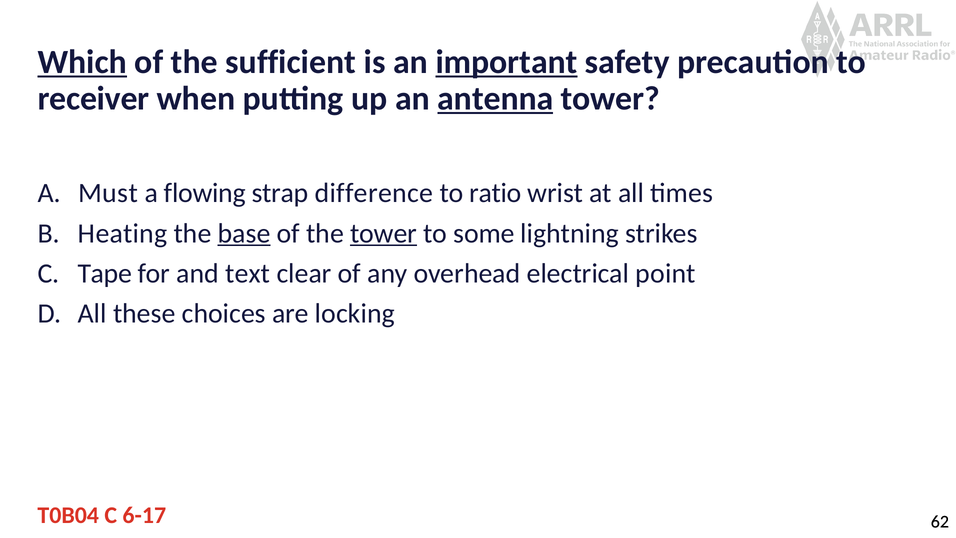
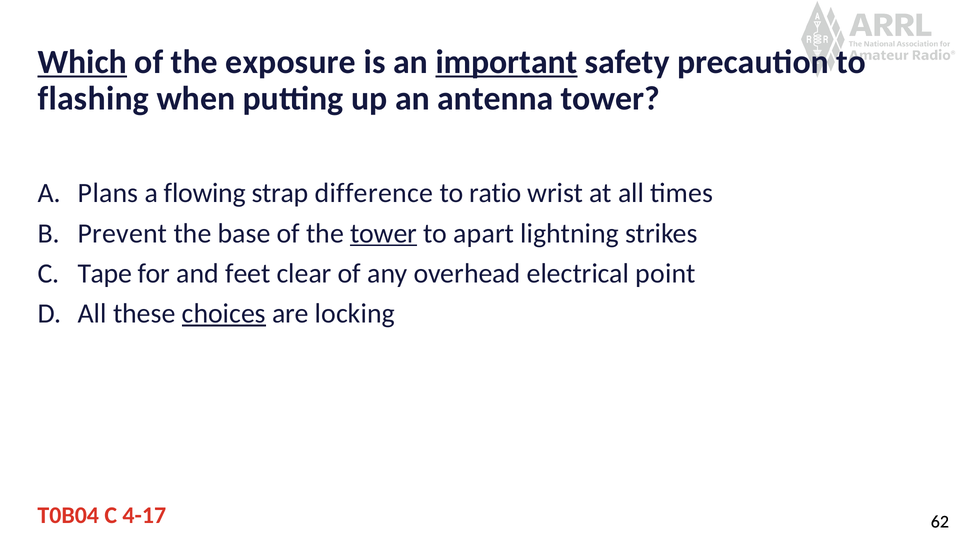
sufficient: sufficient -> exposure (291, 62)
receiver: receiver -> flashing (93, 99)
antenna underline: present -> none (495, 99)
Must: Must -> Plans (108, 193)
Heating: Heating -> Prevent (123, 233)
base underline: present -> none (244, 233)
some: some -> apart (484, 233)
text: text -> feet (248, 273)
choices underline: none -> present (224, 313)
6-17: 6-17 -> 4-17 (144, 515)
